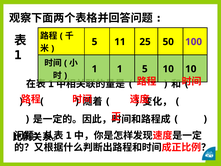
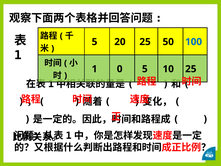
11: 11 -> 20 (120, 42)
100 colour: purple -> blue (194, 42)
1 1: 1 -> 0 (120, 69)
10 10: 10 -> 25 (191, 69)
